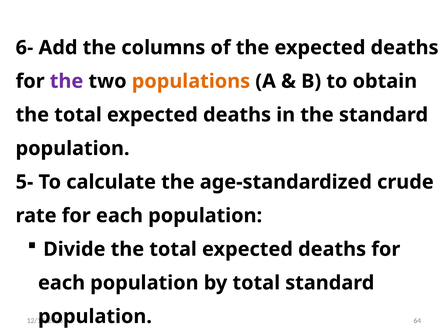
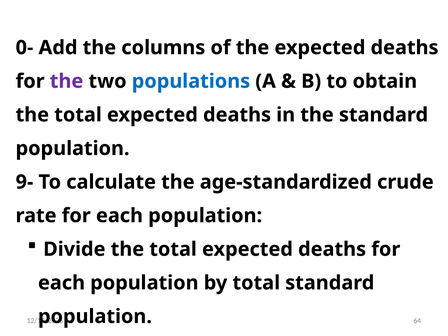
6-: 6- -> 0- (24, 48)
populations colour: orange -> blue (191, 81)
5-: 5- -> 9- (24, 182)
